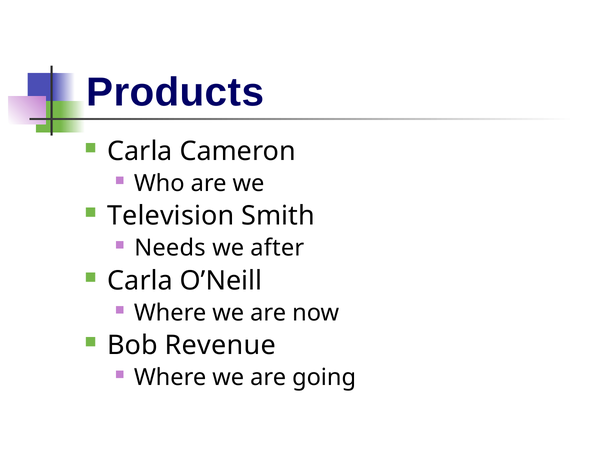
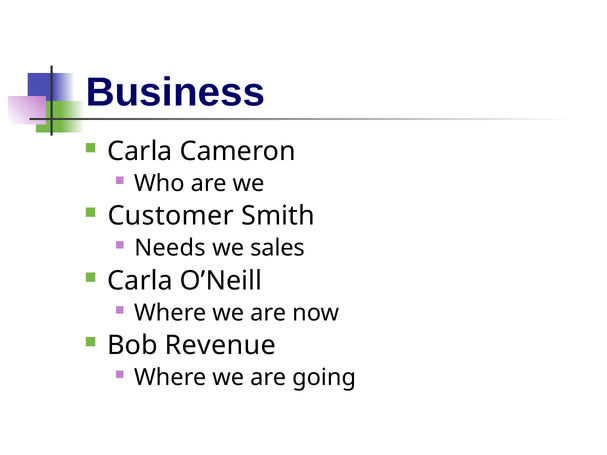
Products: Products -> Business (175, 93)
Television: Television -> Customer (171, 216)
after: after -> sales (277, 248)
